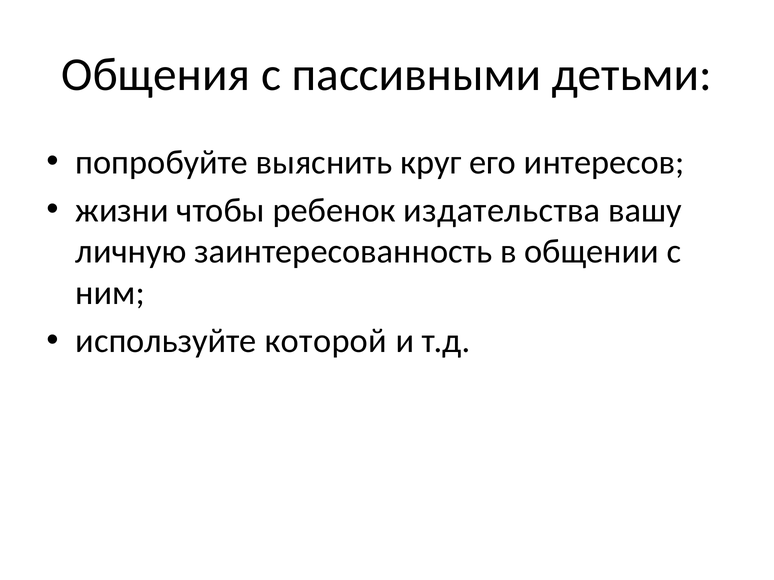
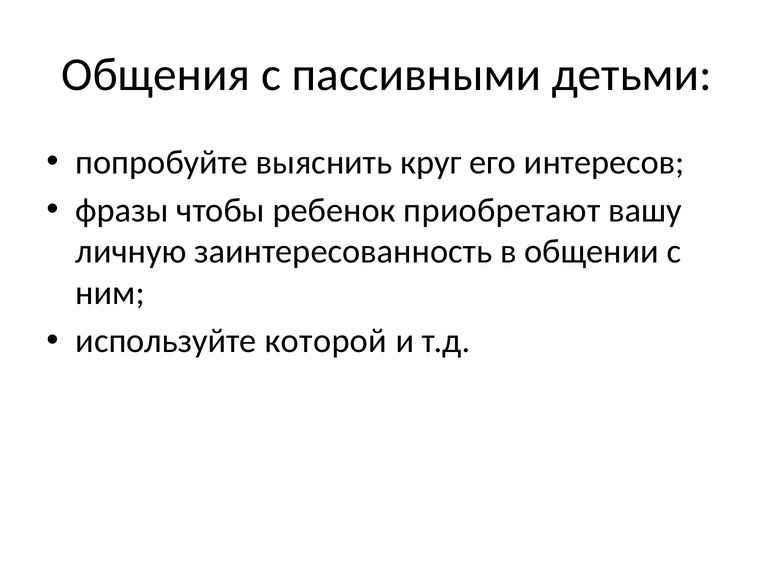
жизни: жизни -> фразы (122, 211)
издательства: издательства -> приобретают (502, 211)
